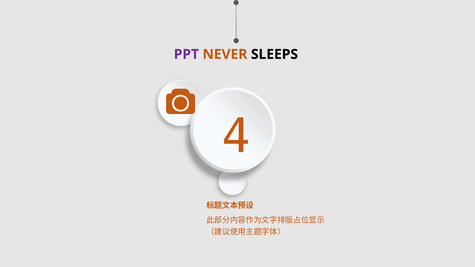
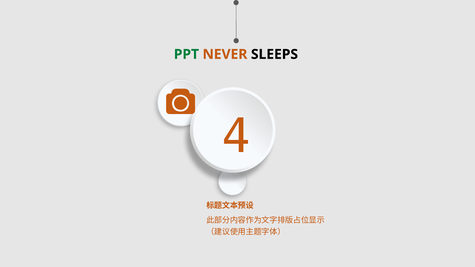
PPT colour: purple -> green (186, 54)
